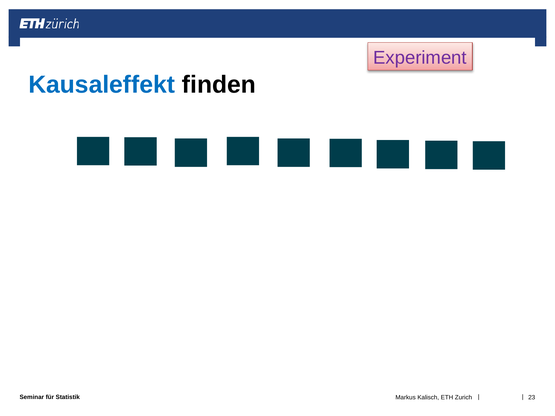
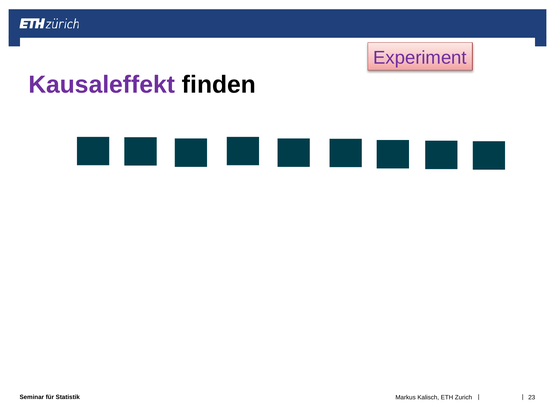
Kausaleffekt colour: blue -> purple (102, 85)
